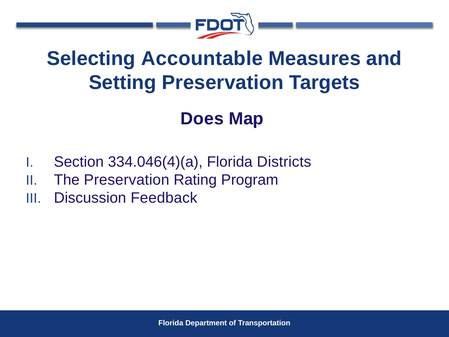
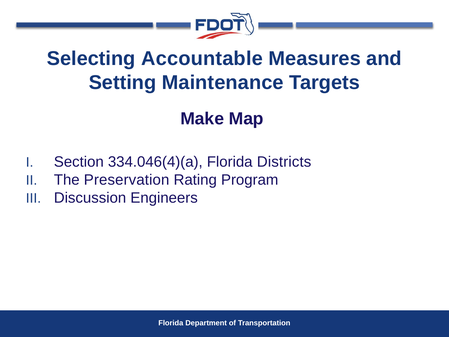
Setting Preservation: Preservation -> Maintenance (223, 83)
Does: Does -> Make (202, 119)
Feedback: Feedback -> Engineers (164, 198)
